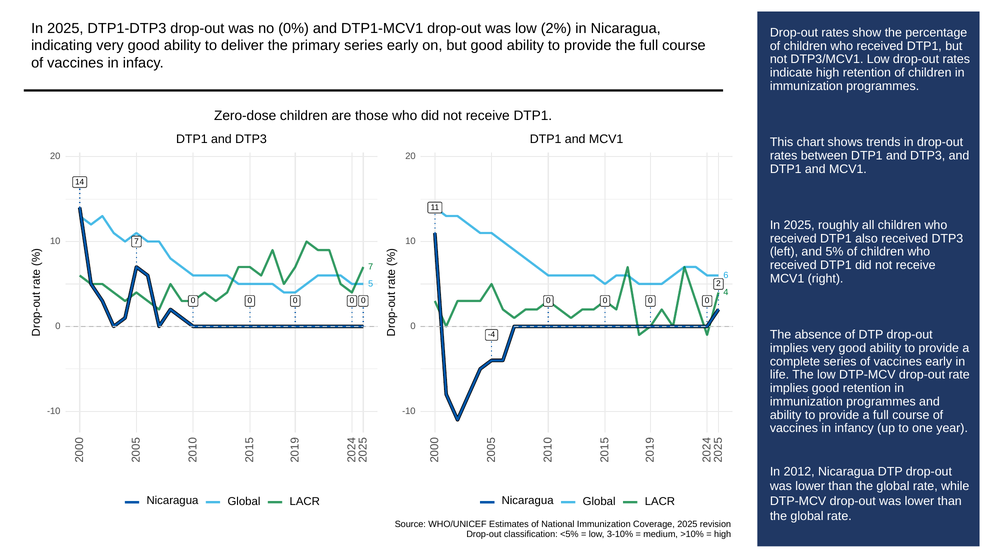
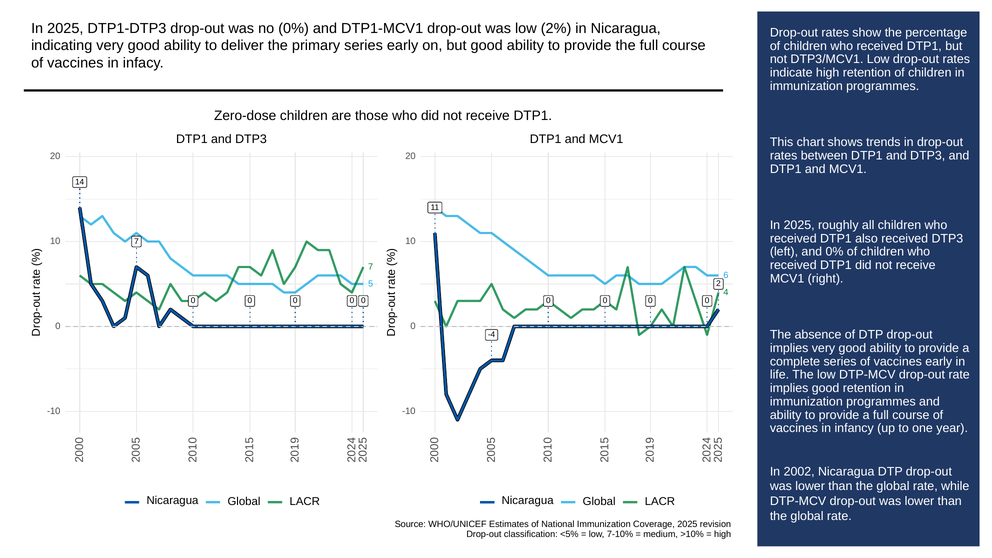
and 5%: 5% -> 0% (835, 252)
2012: 2012 -> 2002 (799, 471)
3-10%: 3-10% -> 7-10% (620, 534)
